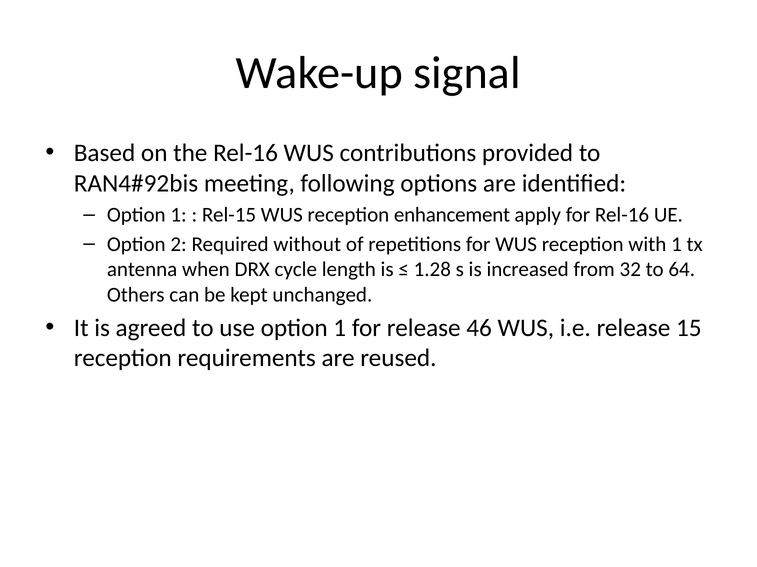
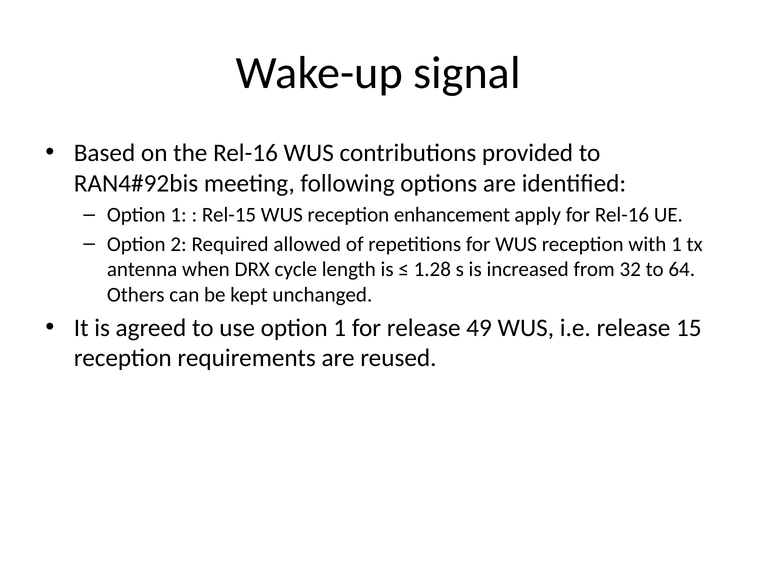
without: without -> allowed (307, 245)
46: 46 -> 49 (479, 328)
